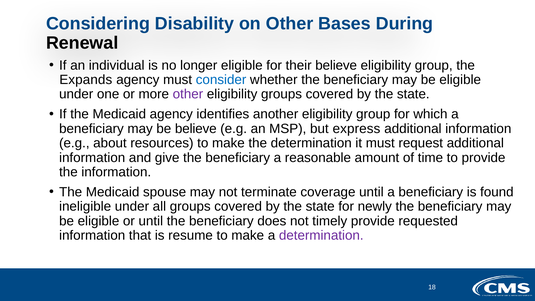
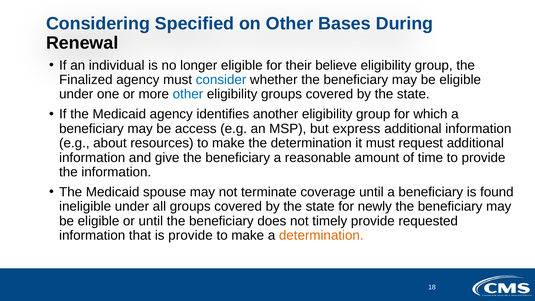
Disability: Disability -> Specified (195, 24)
Expands: Expands -> Finalized (86, 80)
other colour: purple -> blue (188, 94)
be believe: believe -> access (196, 129)
is resume: resume -> provide (190, 235)
determination colour: purple -> orange (321, 235)
